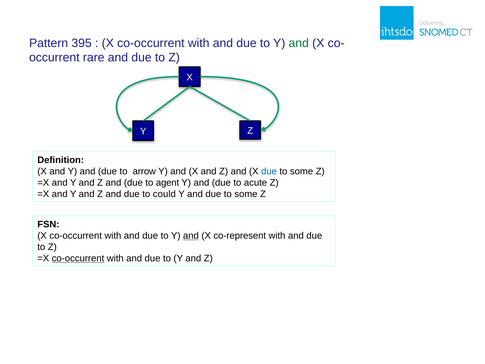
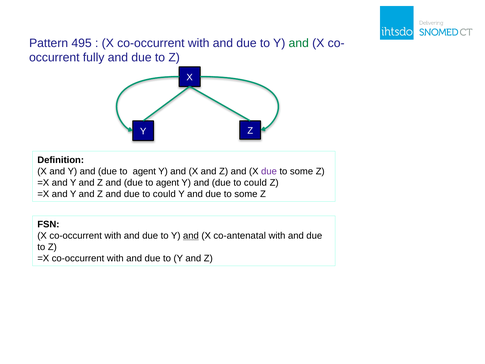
395: 395 -> 495 (82, 43)
rare: rare -> fully (94, 58)
arrow: arrow -> agent (144, 171)
due colour: blue -> purple (269, 171)
acute: acute -> could (255, 183)
co-represent: co-represent -> co-antenatal (240, 236)
co-occurrent underline: present -> none (78, 258)
